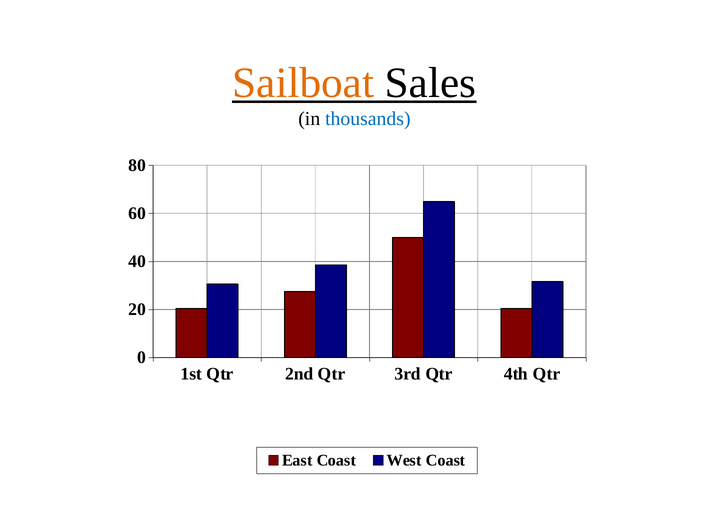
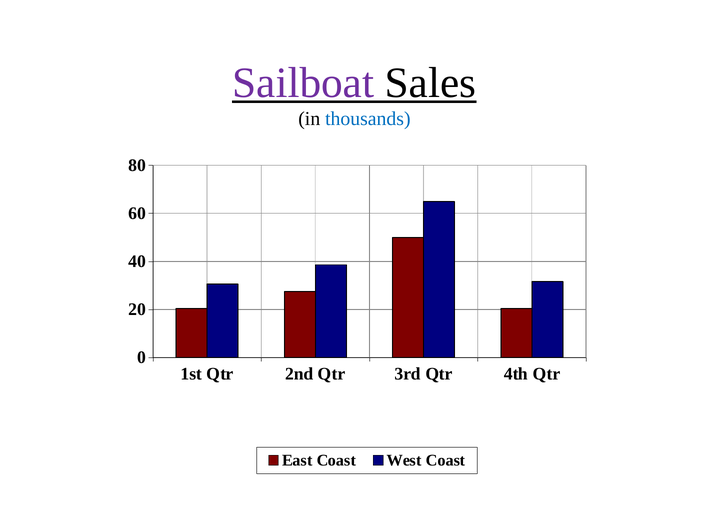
Sailboat colour: orange -> purple (303, 83)
